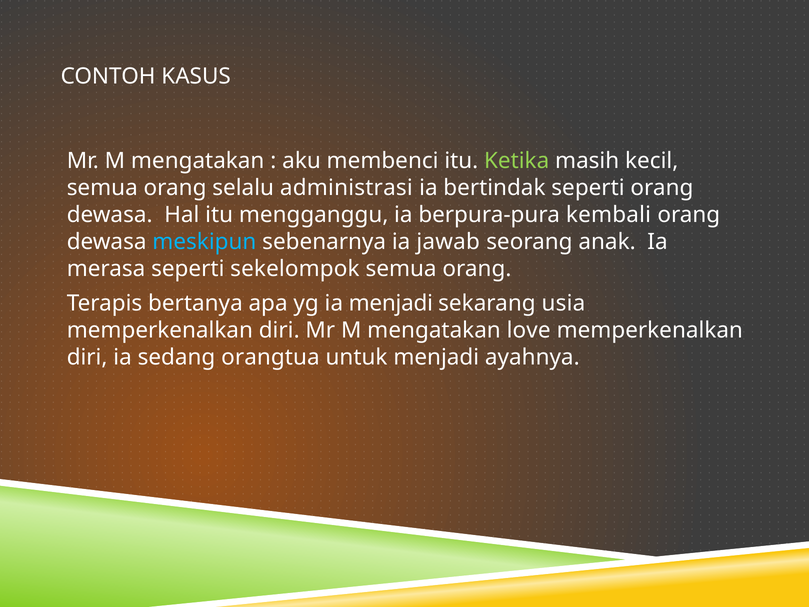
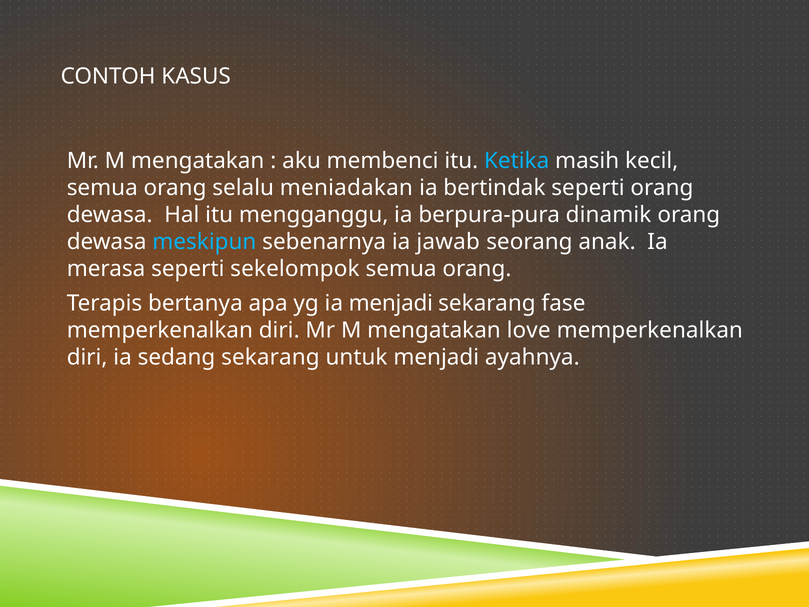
Ketika colour: light green -> light blue (517, 161)
administrasi: administrasi -> meniadakan (346, 188)
kembali: kembali -> dinamik (609, 215)
usia: usia -> fase (563, 303)
sedang orangtua: orangtua -> sekarang (270, 357)
